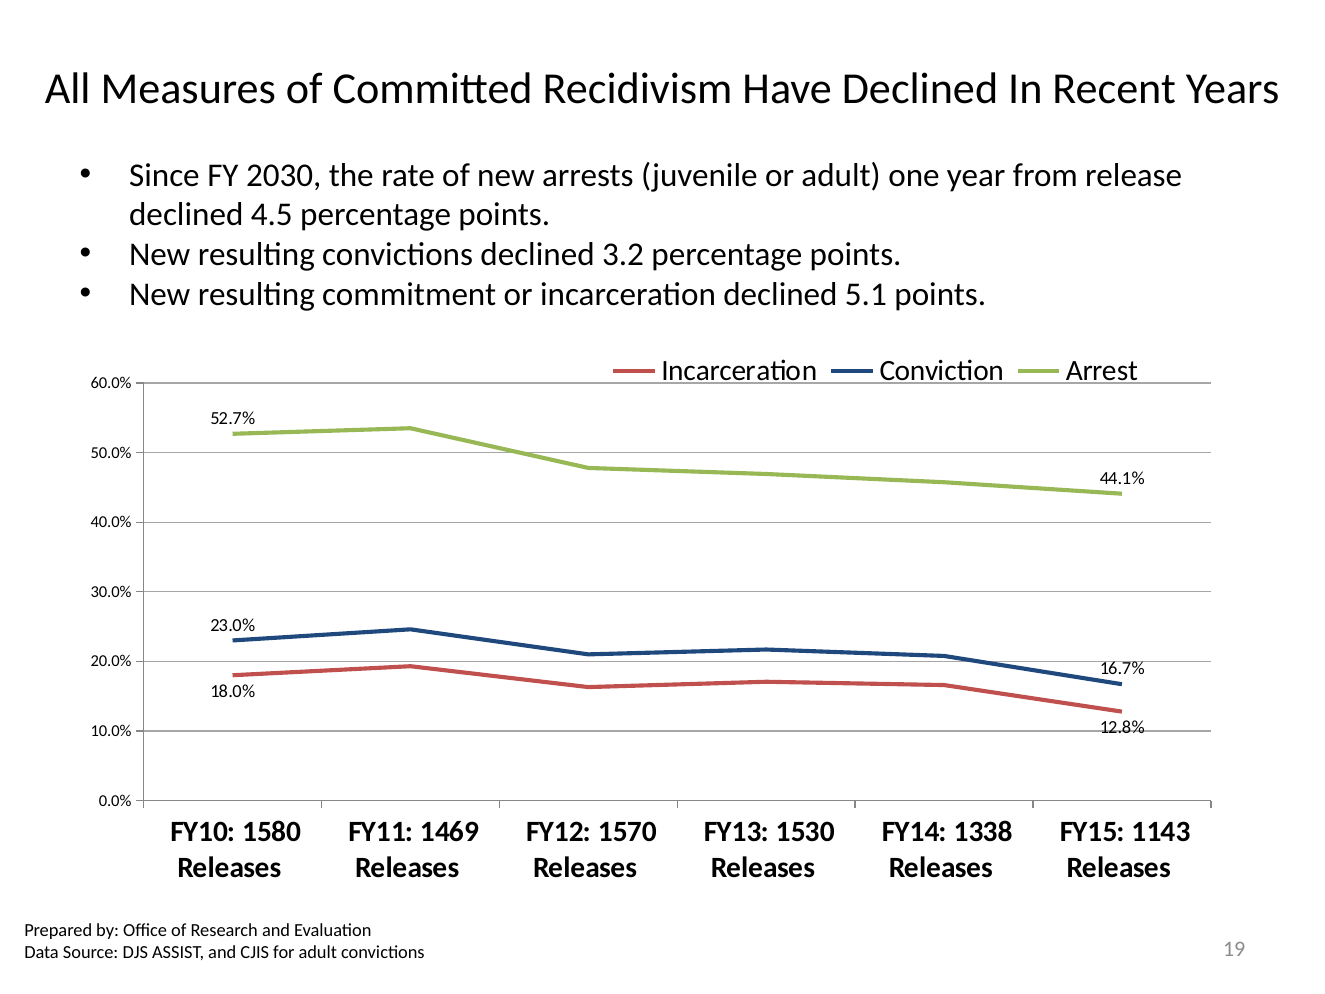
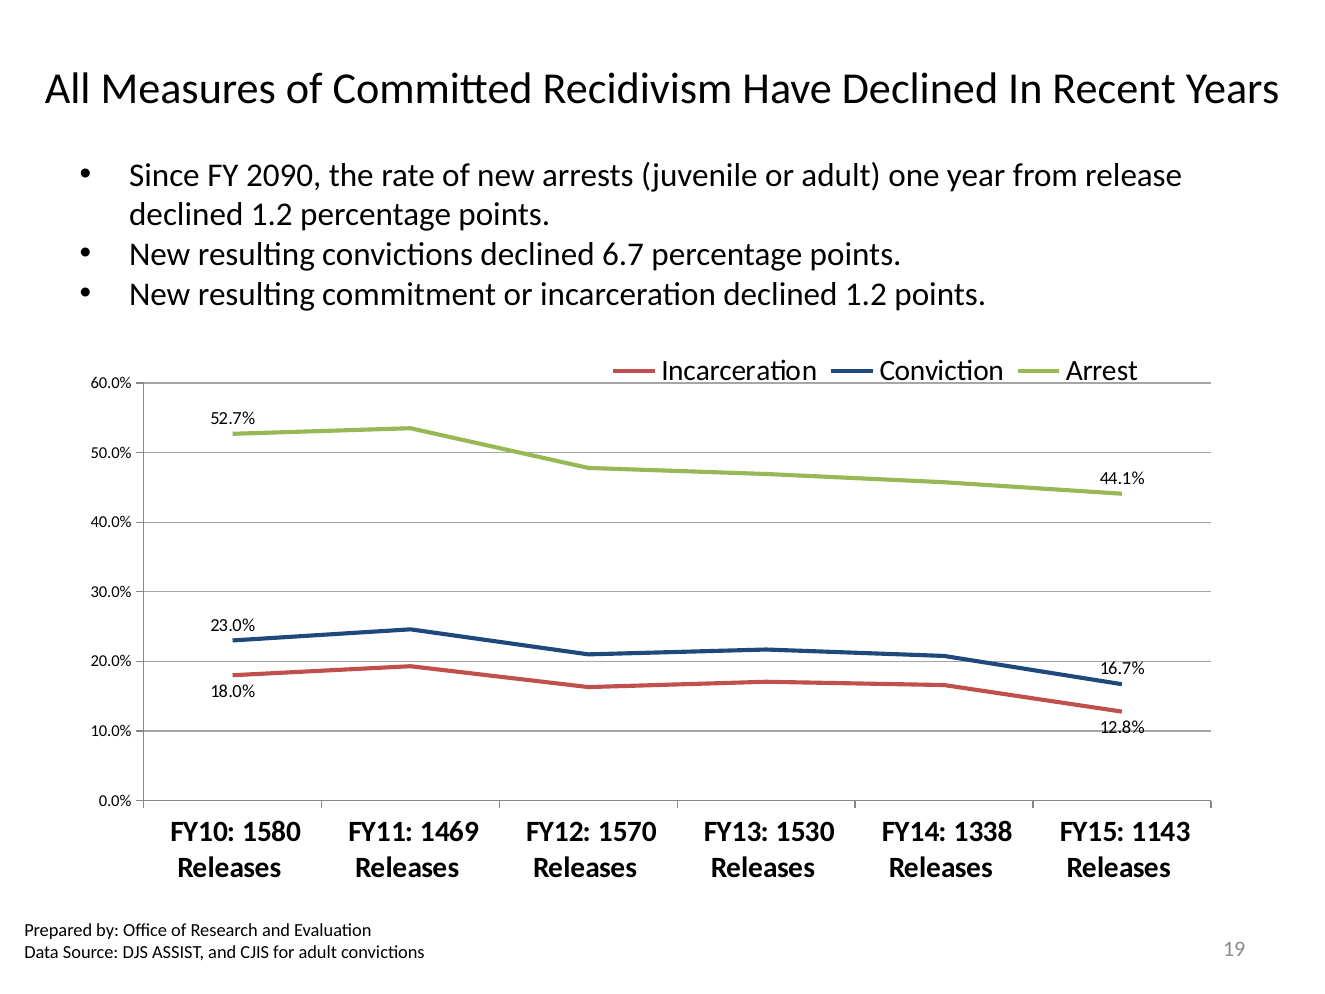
2030: 2030 -> 2090 (284, 175)
4.5: 4.5 -> 1.2 (272, 215)
3.2: 3.2 -> 6.7 (623, 255)
incarceration declined 5.1: 5.1 -> 1.2 (866, 294)
